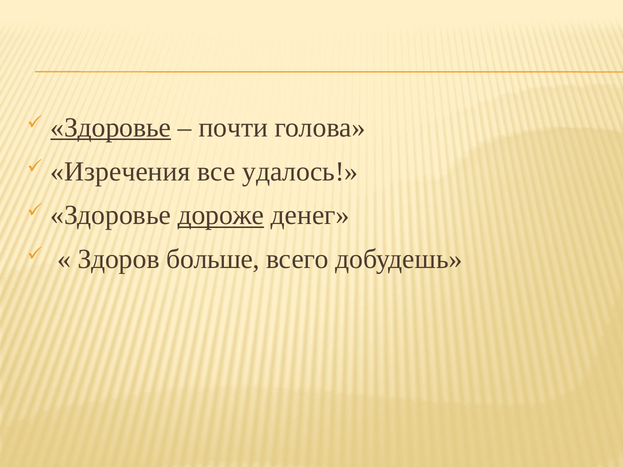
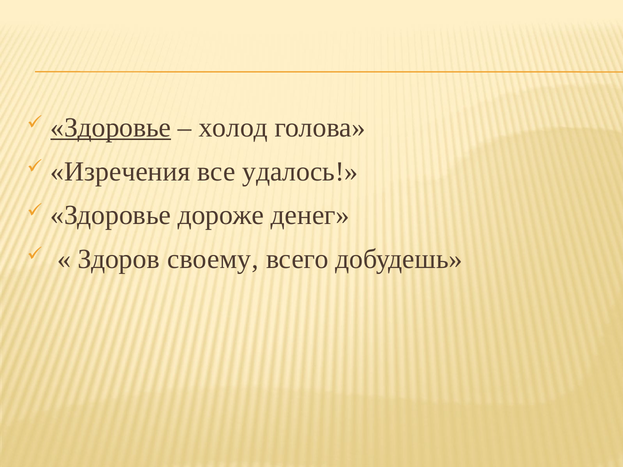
почти: почти -> холод (233, 128)
дороже underline: present -> none (221, 215)
больше: больше -> своему (213, 259)
